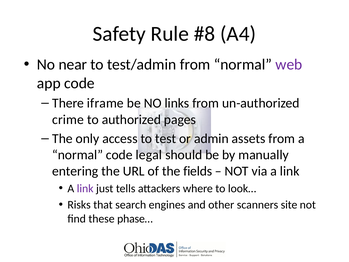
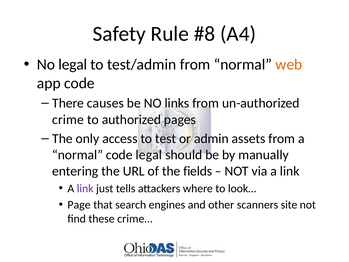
No near: near -> legal (73, 64)
web colour: purple -> orange (289, 64)
iframe: iframe -> causes (105, 103)
Risks: Risks -> Page (79, 205)
phase…: phase… -> crime… (135, 219)
